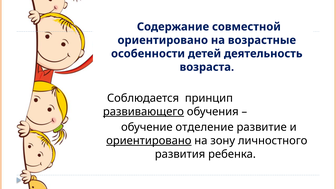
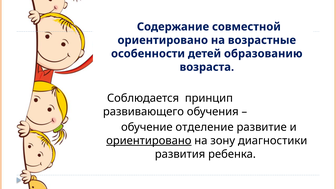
деятельность: деятельность -> образованию (263, 54)
развивающего underline: present -> none (143, 112)
личностного: личностного -> диагностики (273, 141)
